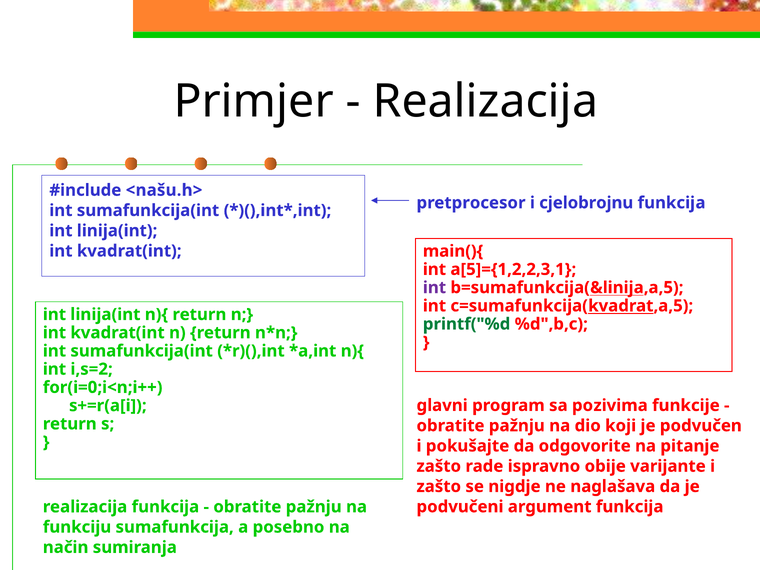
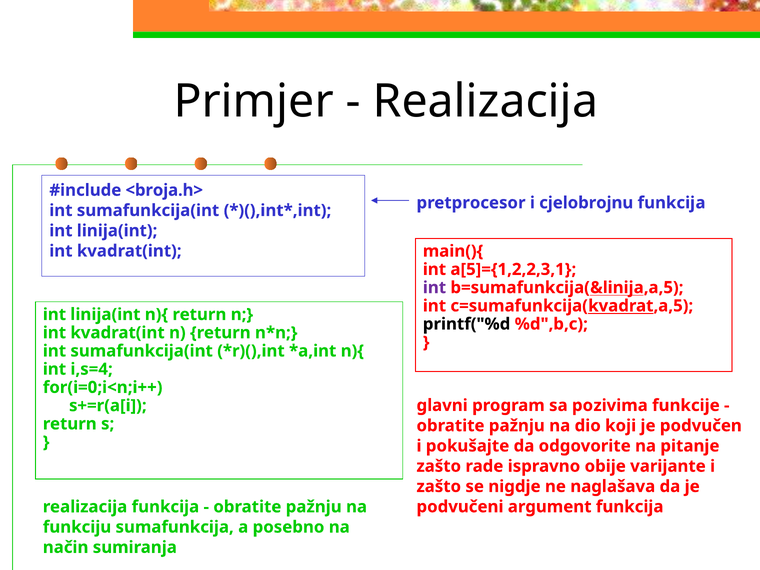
<našu.h>: <našu.h> -> <broja.h> (164, 190)
printf("%d colour: green -> black (467, 324)
i,s=2: i,s=2 -> i,s=4 (92, 369)
